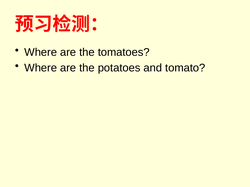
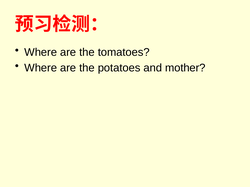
tomato: tomato -> mother (185, 68)
